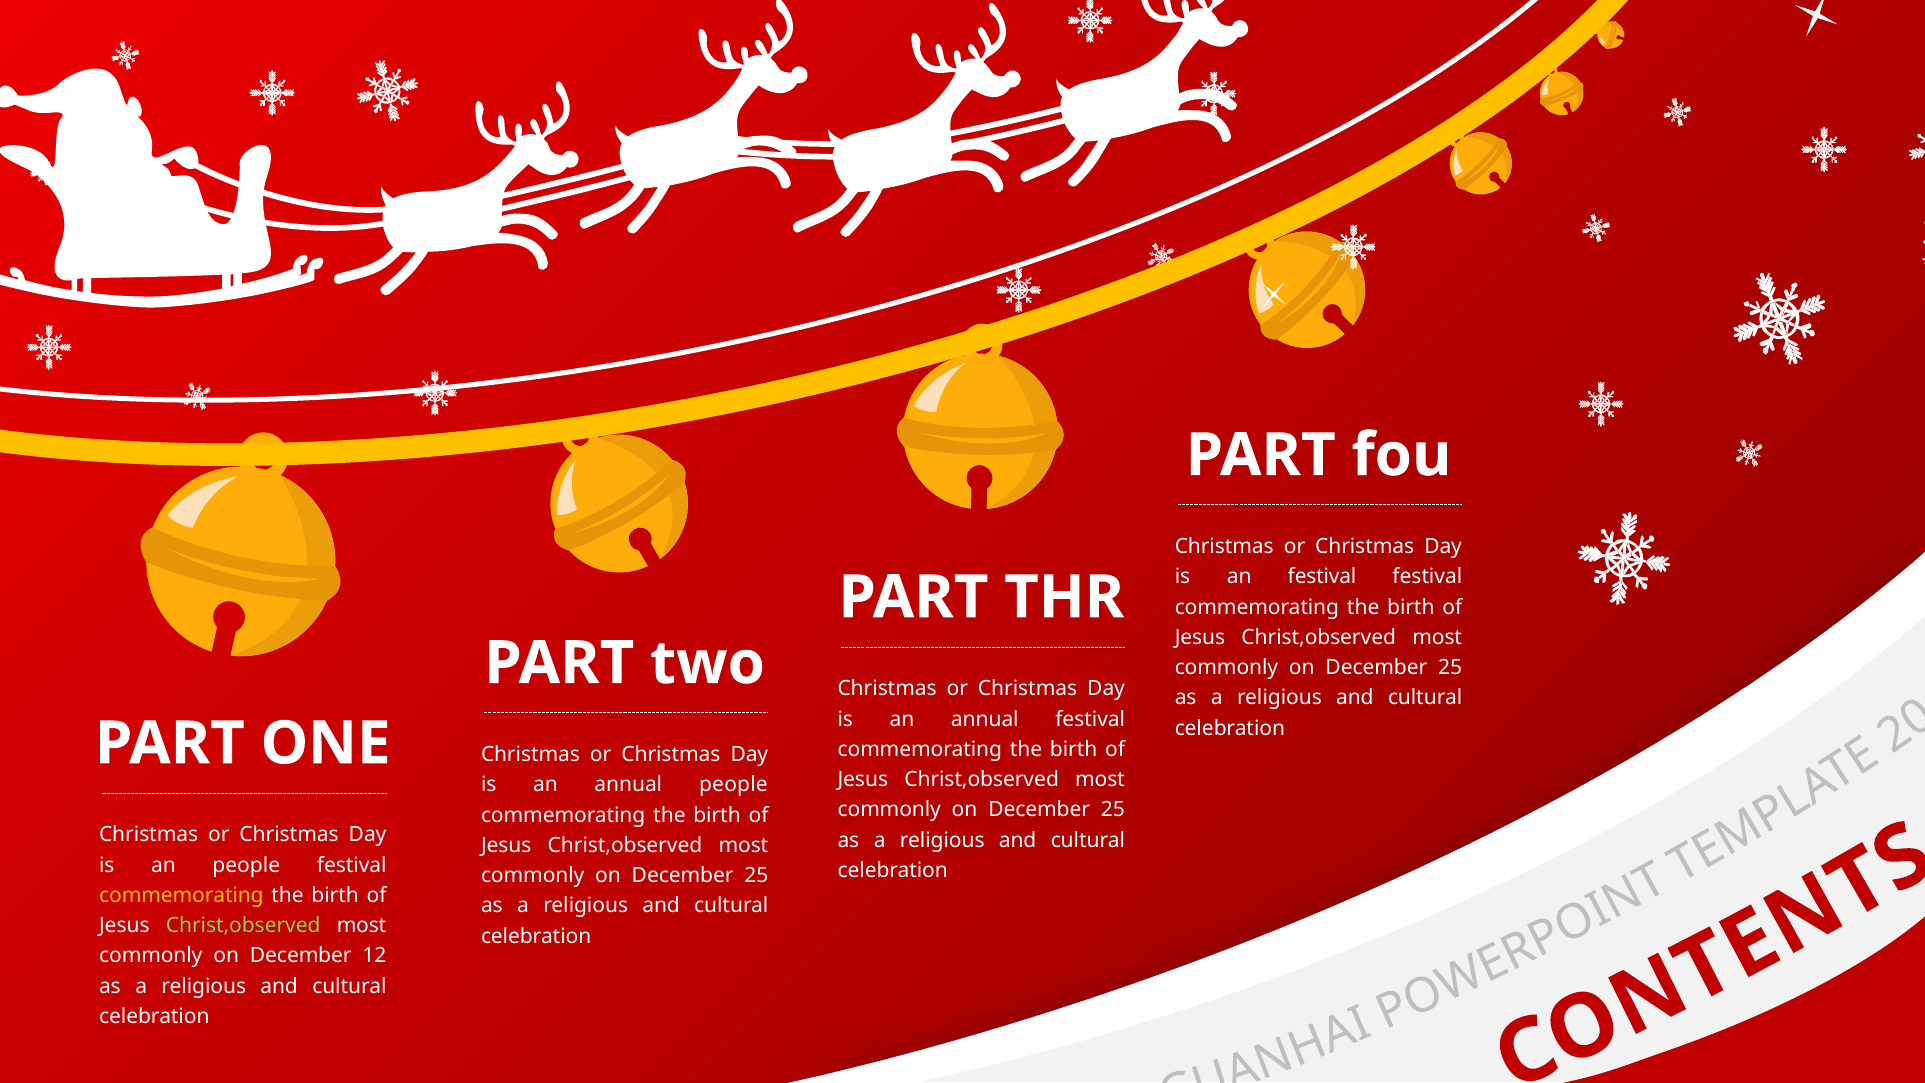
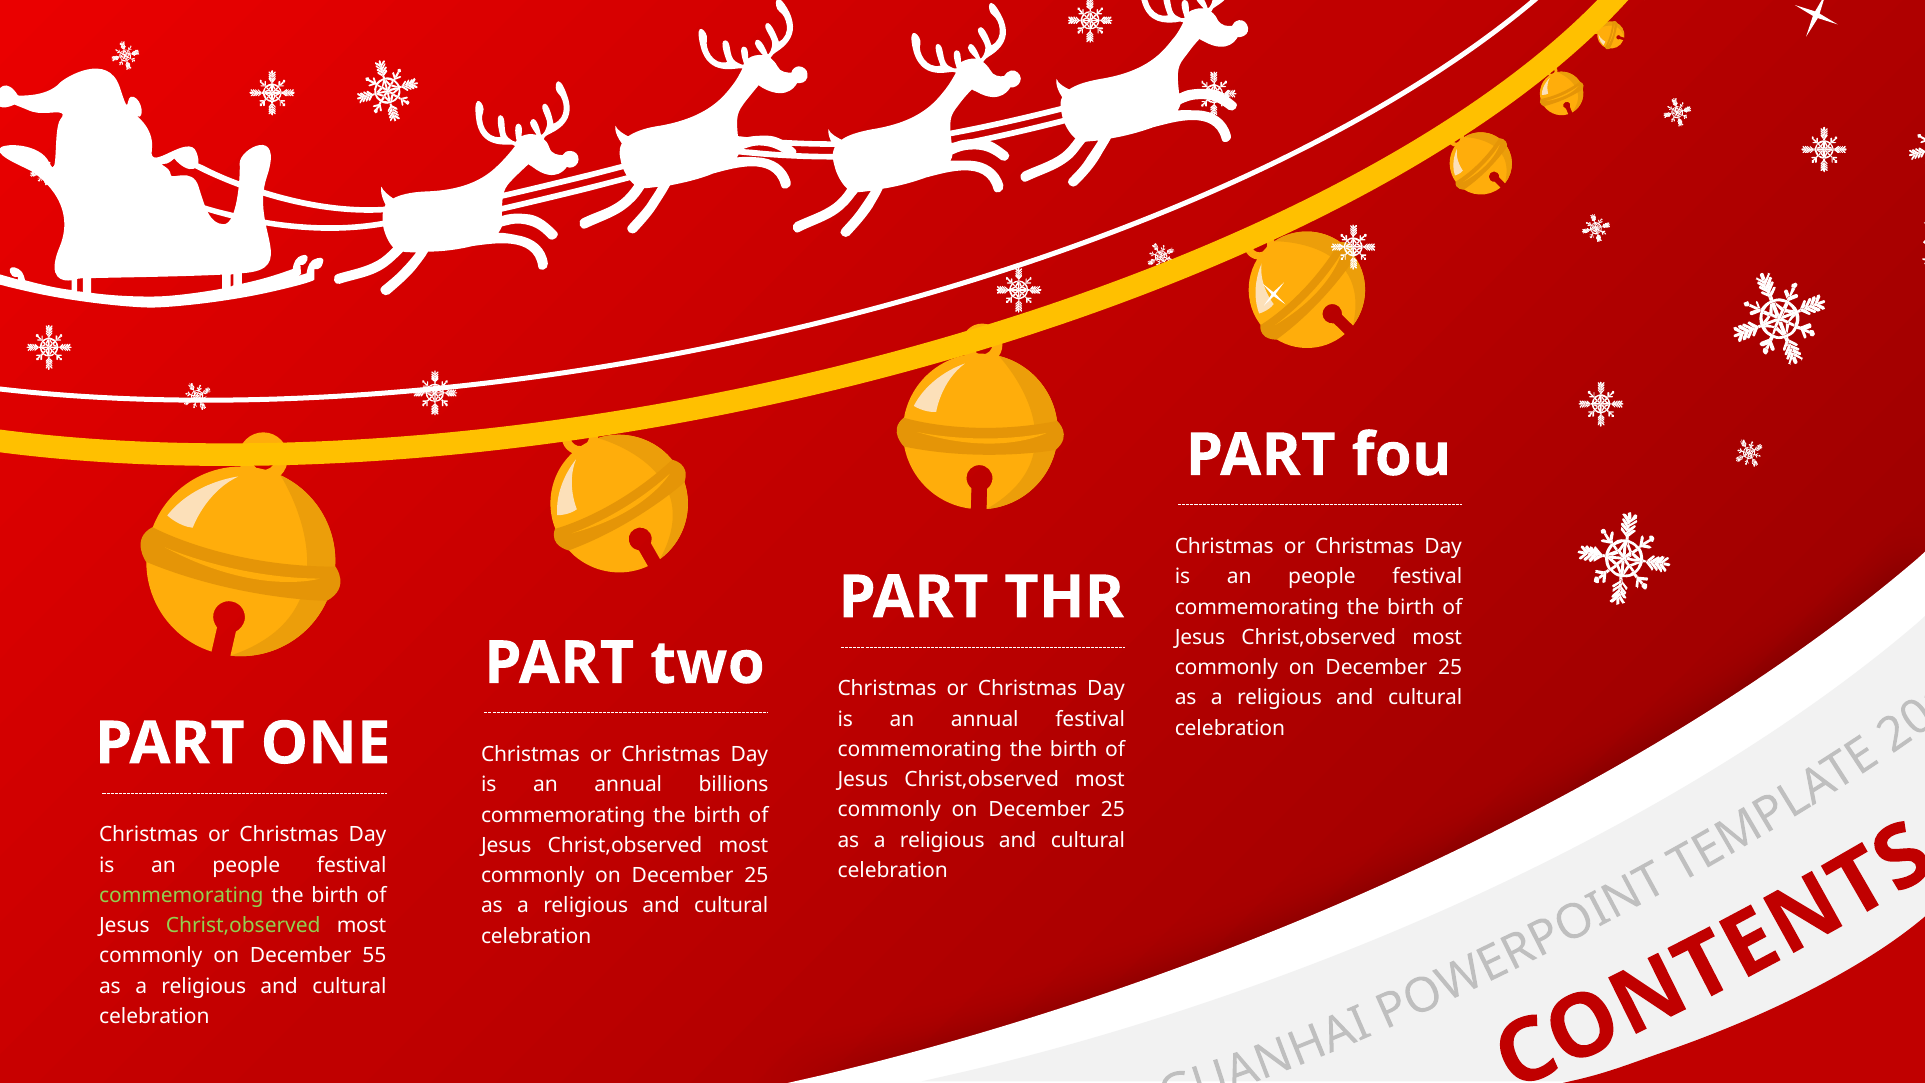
festival: festival -> people (1322, 577)
annual people: people -> billions (734, 785)
commemorating colour: yellow -> light green (181, 895)
12: 12 -> 55 (374, 956)
